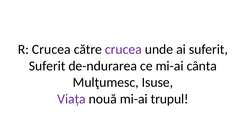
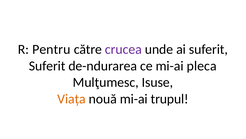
R Crucea: Crucea -> Pentru (51, 49)
cânta: cânta -> pleca (202, 66)
Viața colour: purple -> orange (72, 98)
